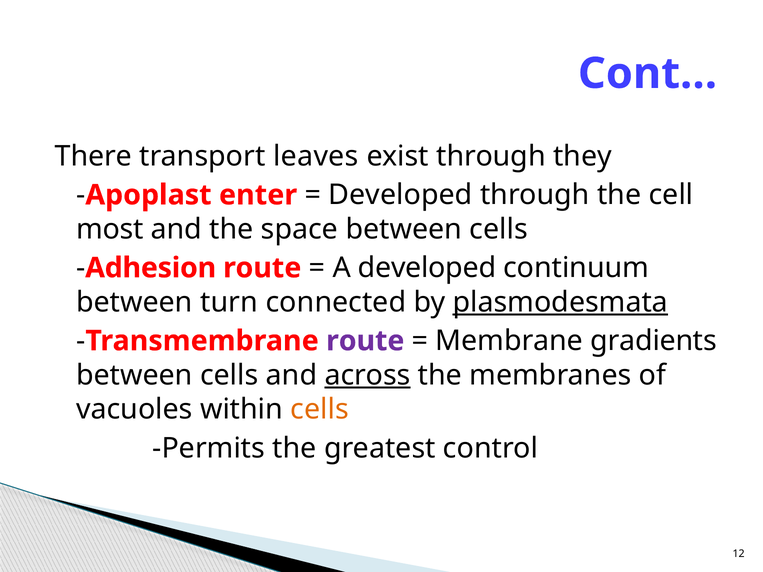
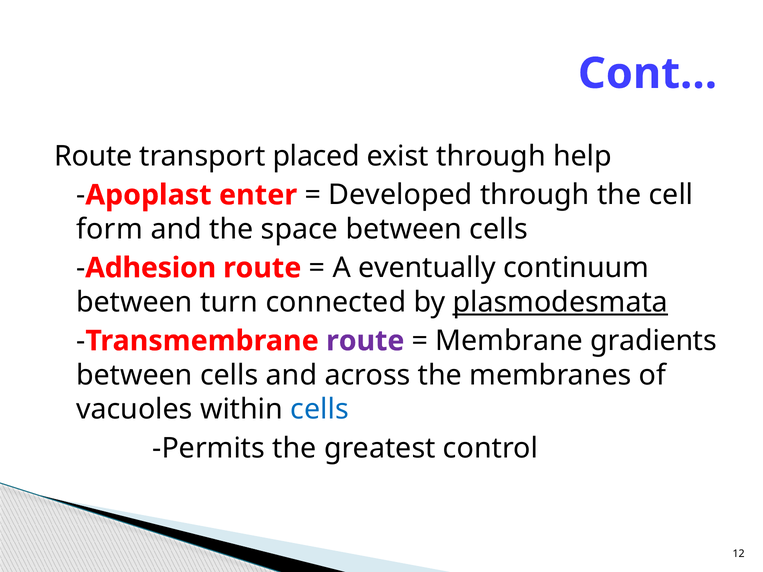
There: There -> Route (93, 156)
leaves: leaves -> placed (316, 156)
they: they -> help (582, 156)
most: most -> form (110, 229)
A developed: developed -> eventually (427, 268)
across underline: present -> none (367, 375)
cells colour: orange -> blue (320, 410)
